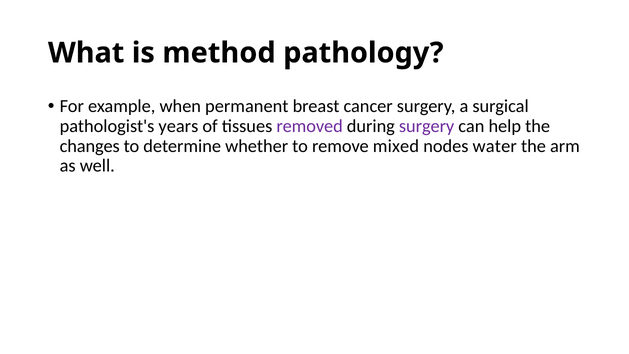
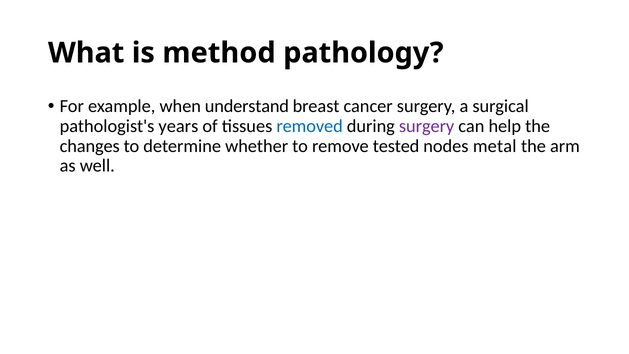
permanent: permanent -> understand (247, 106)
removed colour: purple -> blue (310, 126)
mixed: mixed -> tested (396, 146)
water: water -> metal (495, 146)
